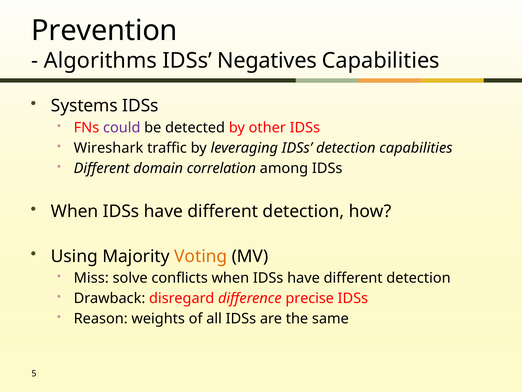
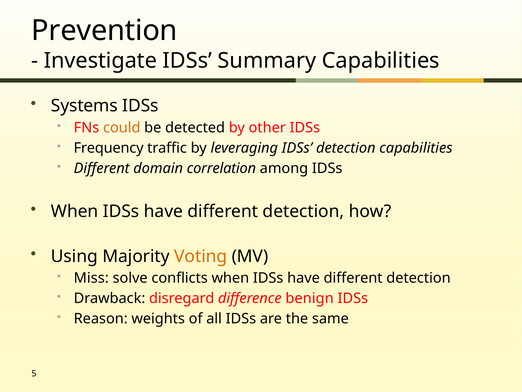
Algorithms: Algorithms -> Investigate (100, 61)
Negatives: Negatives -> Summary (267, 61)
could colour: purple -> orange (122, 127)
Wireshark: Wireshark -> Frequency (109, 148)
precise: precise -> benign (310, 298)
